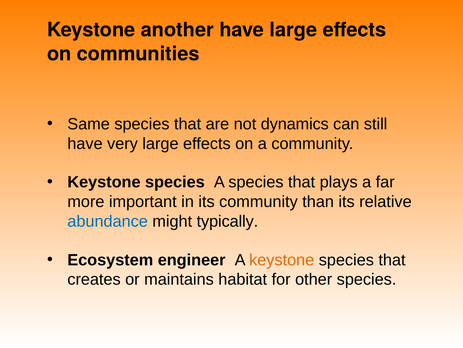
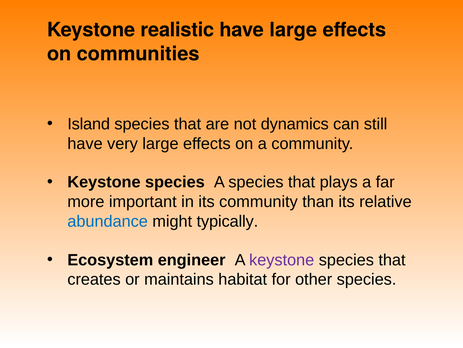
another: another -> realistic (177, 30)
Same: Same -> Island (89, 124)
keystone colour: orange -> purple (282, 259)
